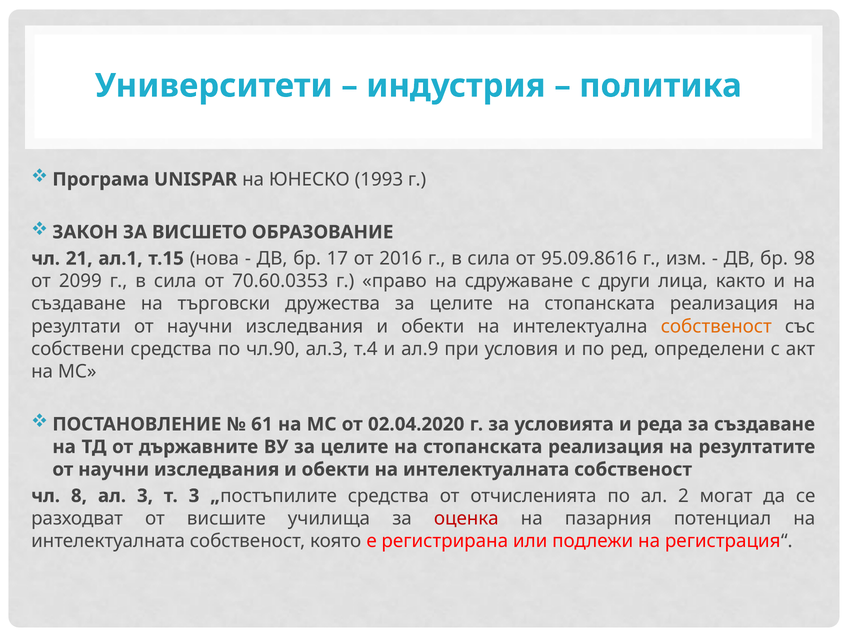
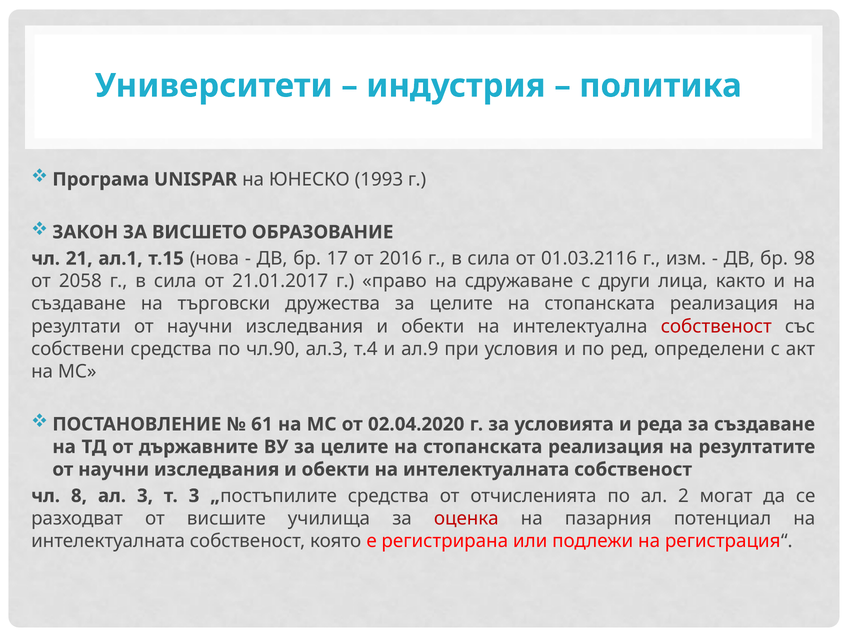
95.09.8616: 95.09.8616 -> 01.03.2116 (589, 259)
2099: 2099 -> 2058 (80, 281)
70.60.0353: 70.60.0353 -> 21.01.2017 (280, 281)
собственост colour: orange -> red (716, 326)
